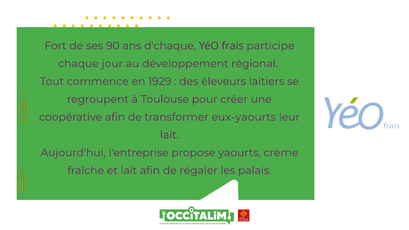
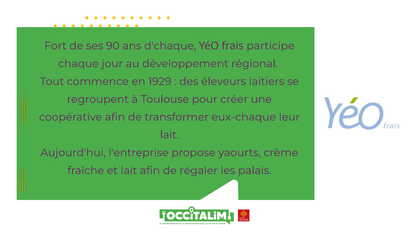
eux-yaourts: eux-yaourts -> eux-chaque (244, 117)
